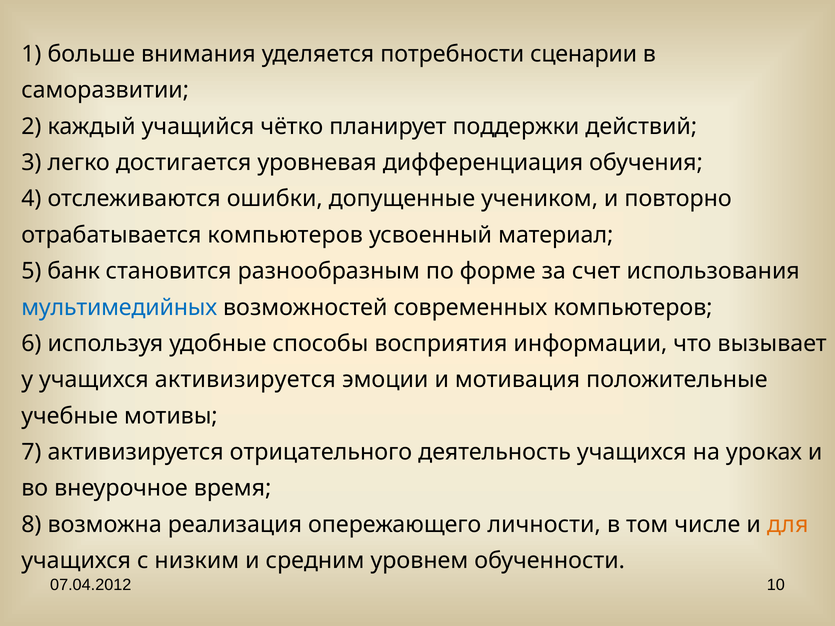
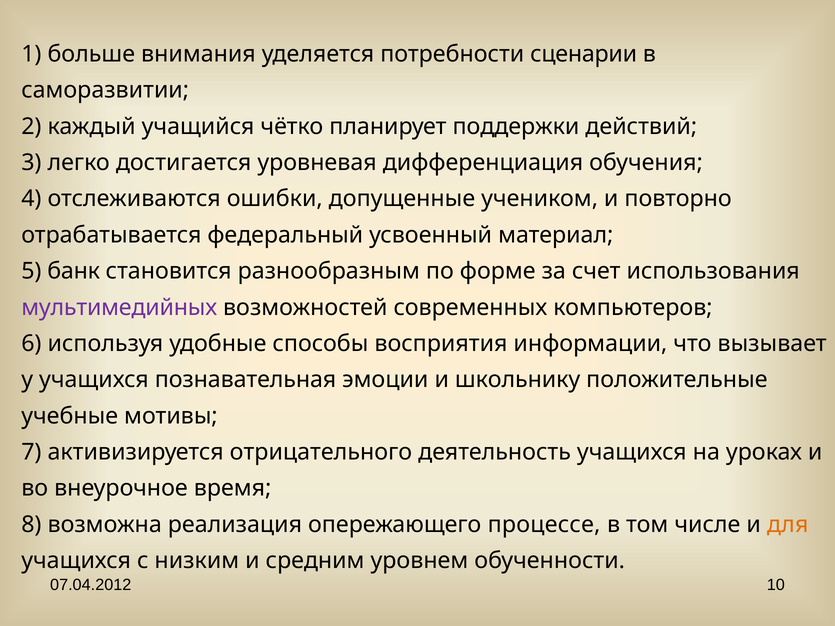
отрабатывается компьютеров: компьютеров -> федеральный (285, 235)
мультимедийных colour: blue -> purple (119, 307)
учащихся активизируется: активизируется -> познавательная (246, 380)
мотивация: мотивация -> школьнику (518, 380)
личности: личности -> процессе (544, 525)
